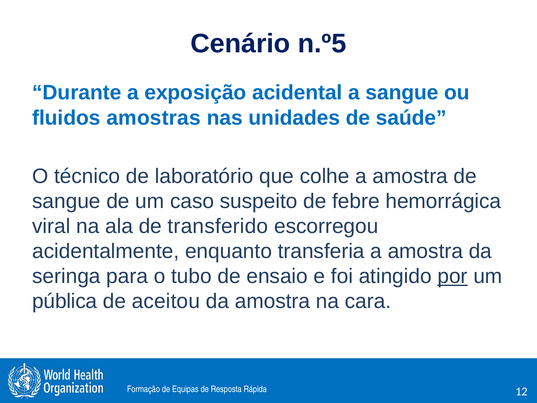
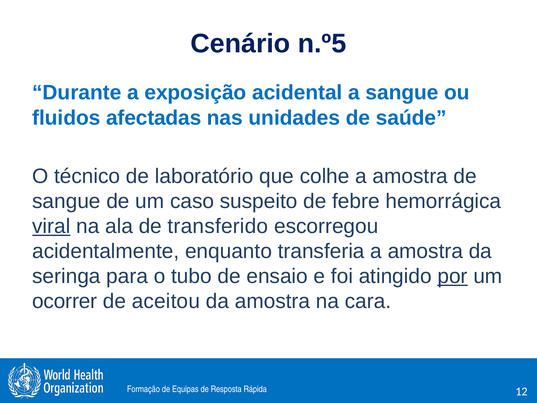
amostras: amostras -> afectadas (154, 118)
viral underline: none -> present (51, 226)
pública: pública -> ocorrer (65, 301)
